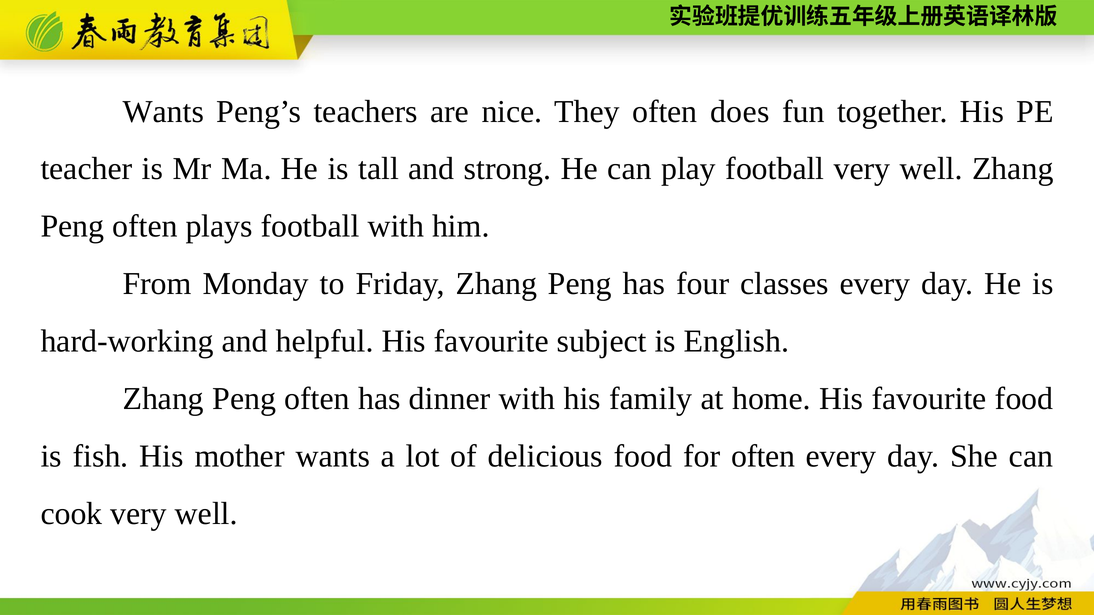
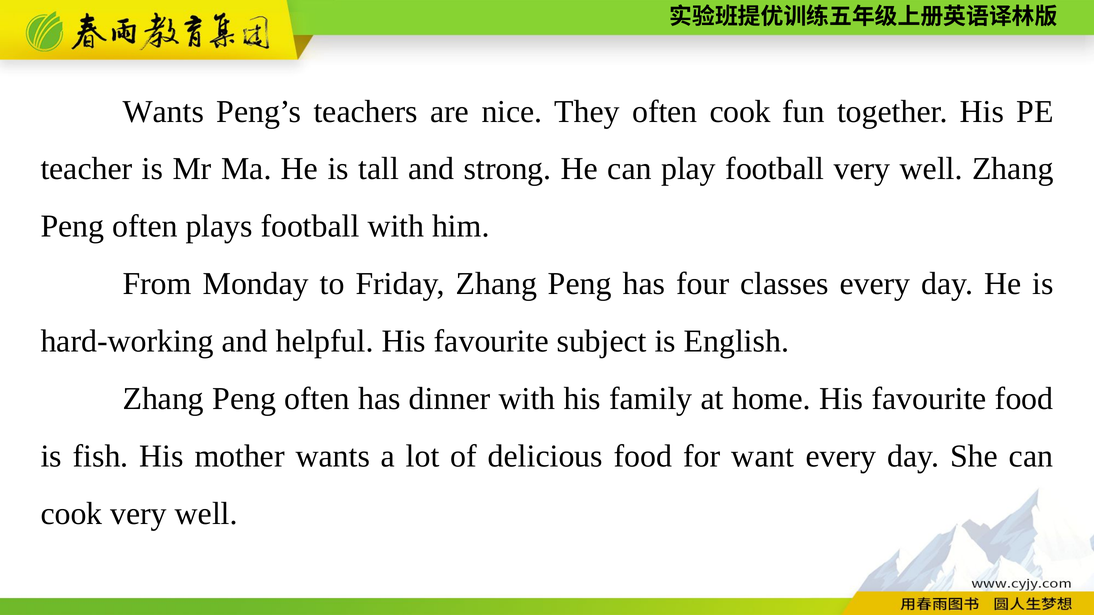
often does: does -> cook (740, 112)
for often: often -> want (763, 456)
